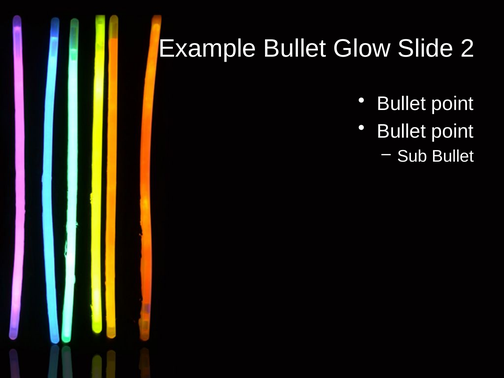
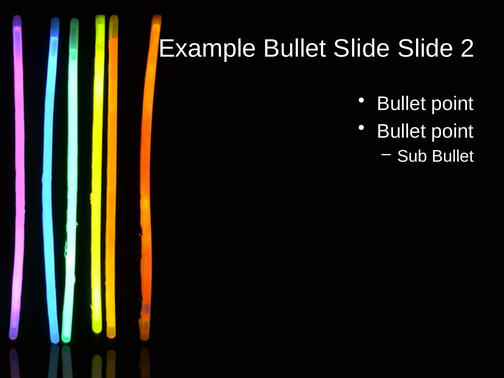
Bullet Glow: Glow -> Slide (362, 48)
